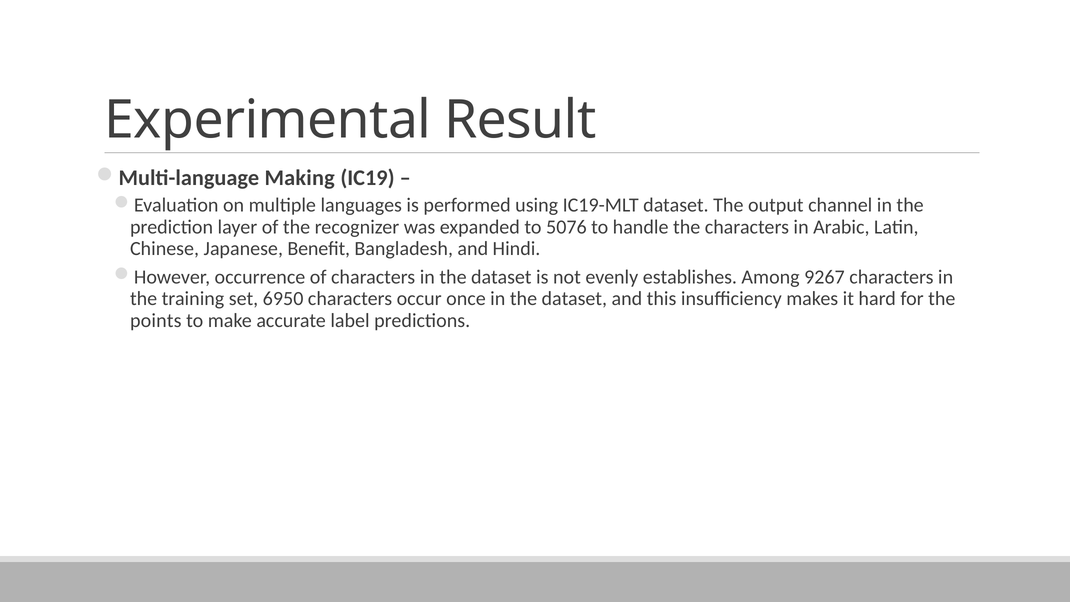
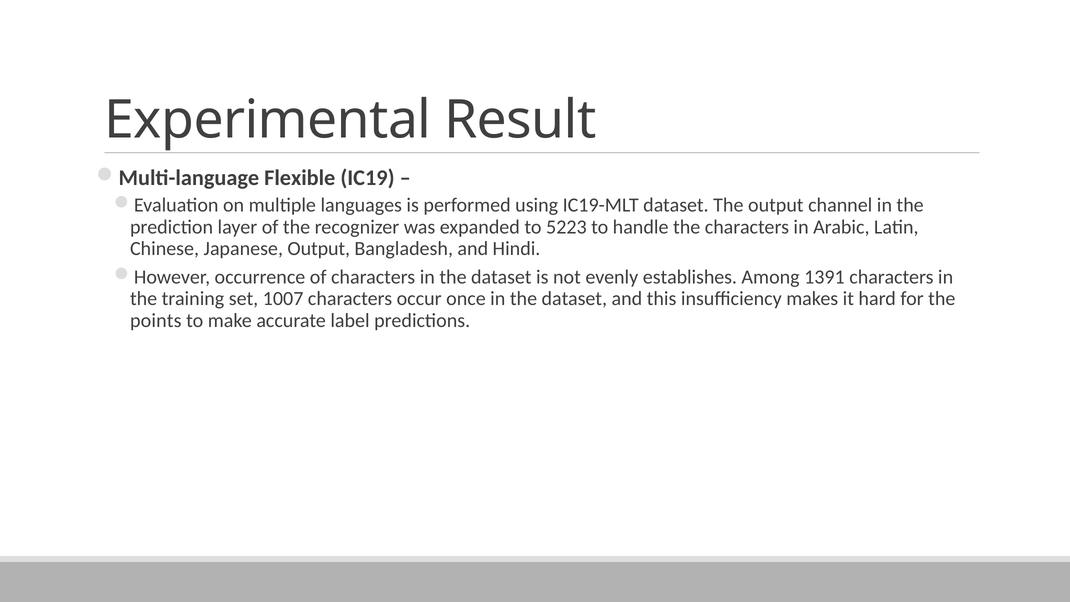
Making: Making -> Flexible (300, 178)
5076: 5076 -> 5223 (566, 227)
Japanese Beneﬁt: Beneﬁt -> Output (319, 249)
9267: 9267 -> 1391 (824, 277)
6950: 6950 -> 1007 (283, 299)
